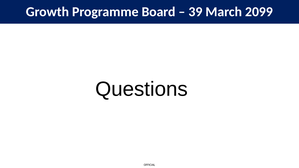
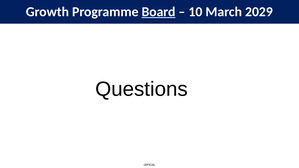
Board underline: none -> present (159, 12)
39: 39 -> 10 (195, 12)
2099: 2099 -> 2029 (259, 12)
